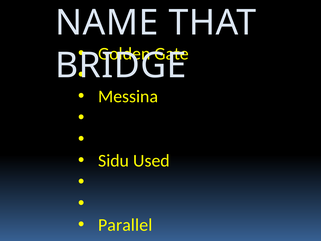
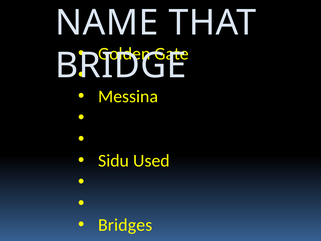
Parallel: Parallel -> Bridges (125, 225)
